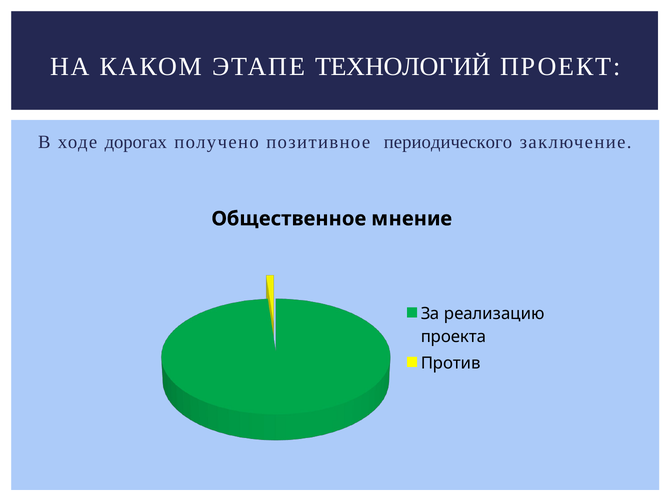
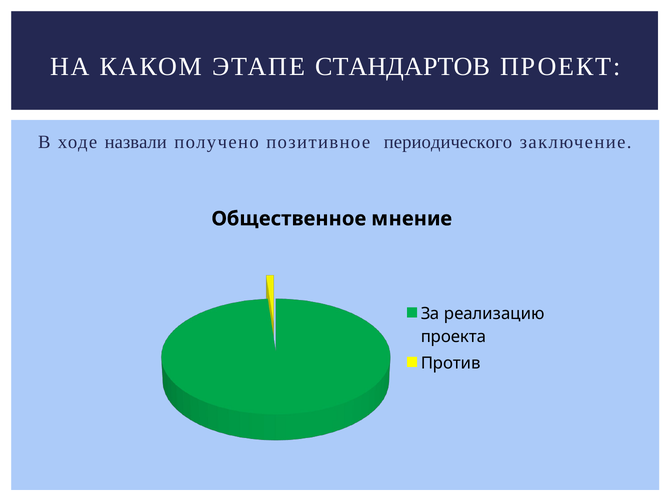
ТЕХНОЛОГИЙ: ТЕХНОЛОГИЙ -> СТАНДАРТОВ (403, 67)
дорогах: дорогах -> назвали (136, 142)
